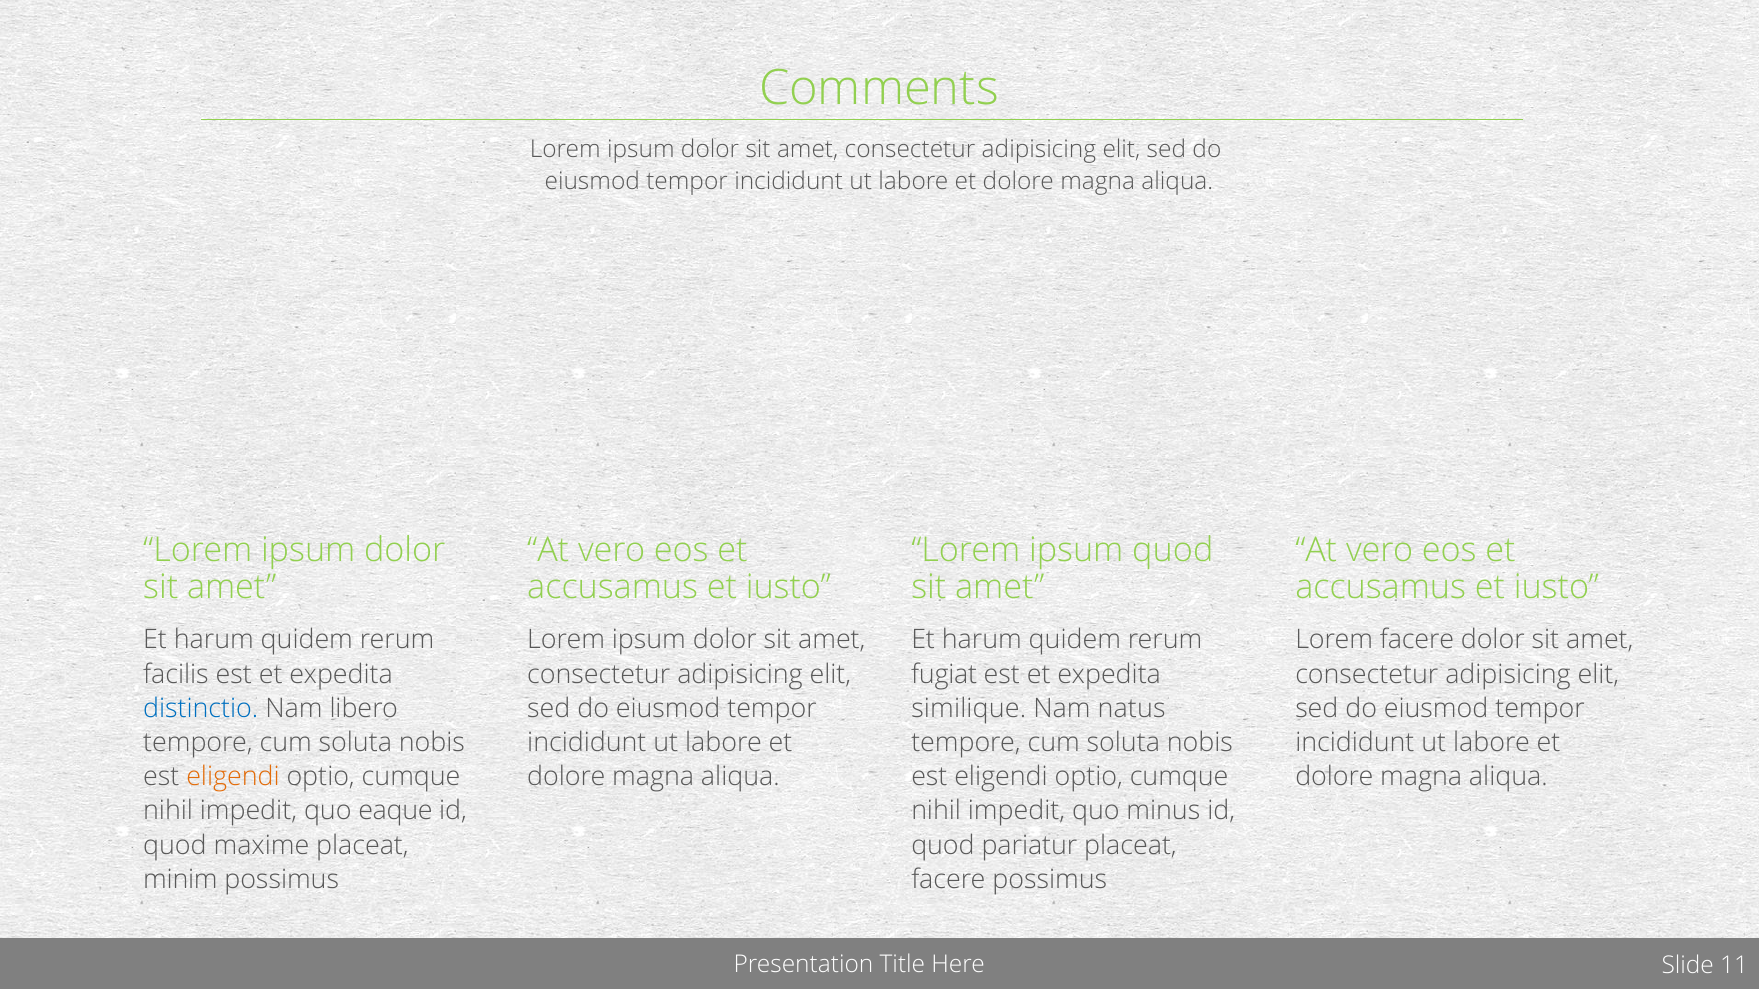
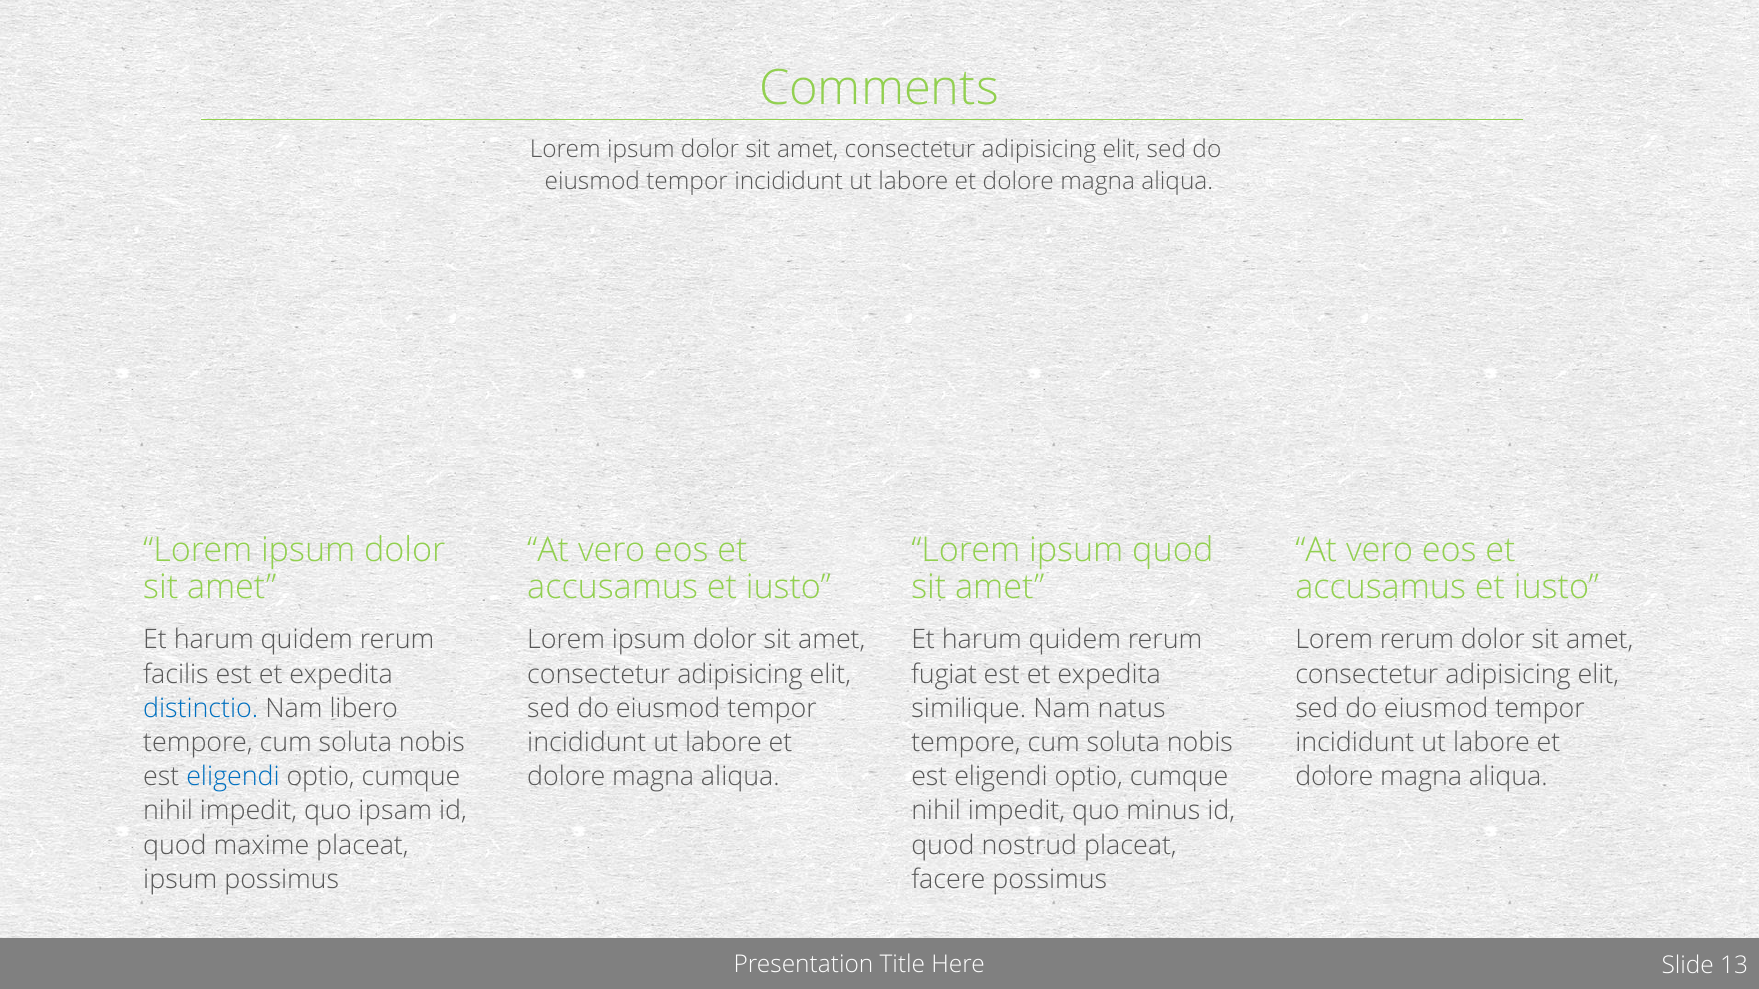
Lorem facere: facere -> rerum (1417, 640)
eligendi colour: orange -> blue (233, 777)
eaque: eaque -> ipsam (395, 811)
pariatur: pariatur -> nostrud (1029, 846)
minim: minim -> ipsum (180, 880)
11: 11 -> 13 (1734, 966)
